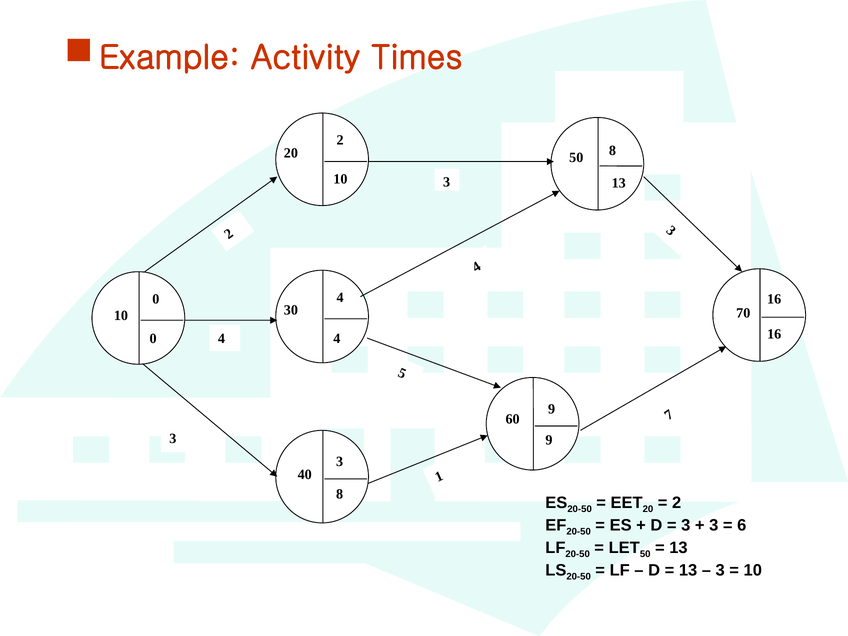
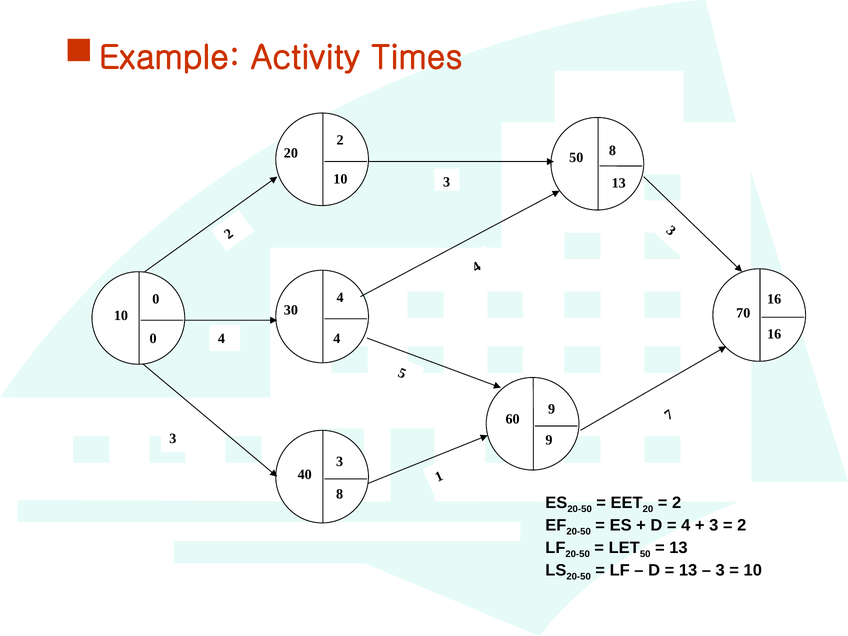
3: 3 -> 4 (686, 525)
6: 6 -> 2 (742, 525)
